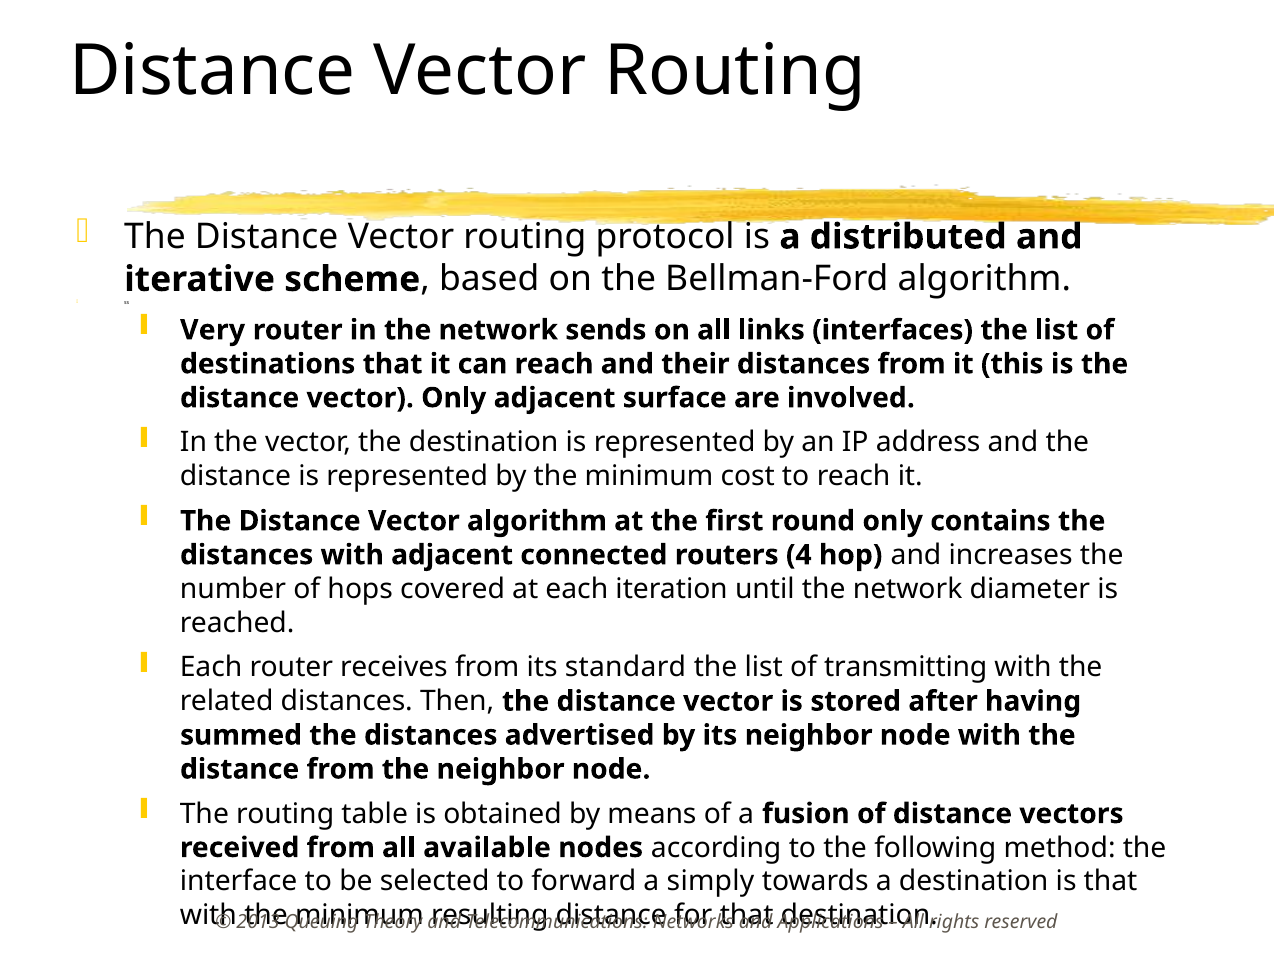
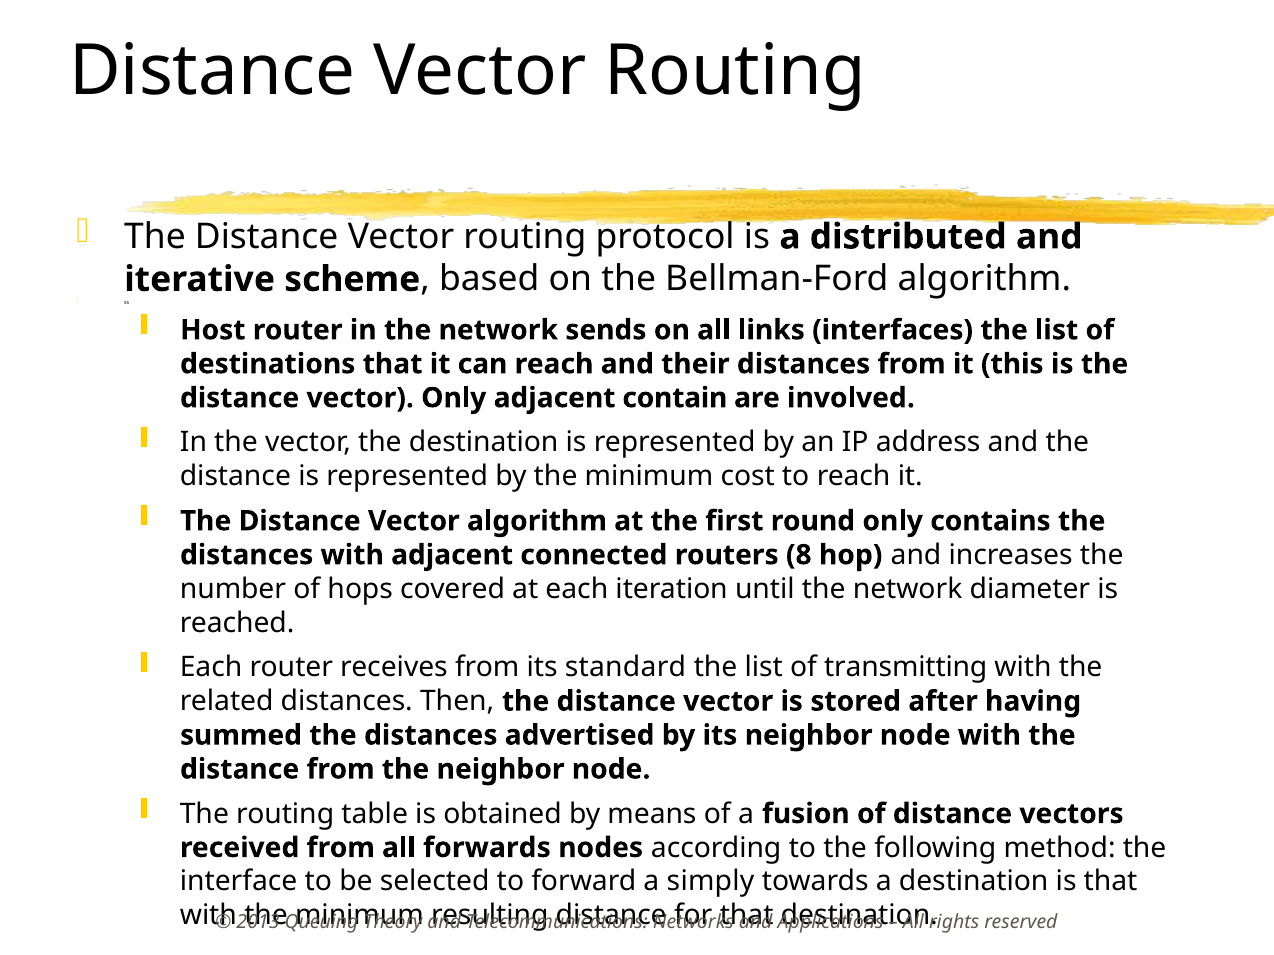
Very: Very -> Host (213, 330)
surface: surface -> contain (675, 398)
4: 4 -> 8 (799, 555)
available: available -> forwards (487, 848)
